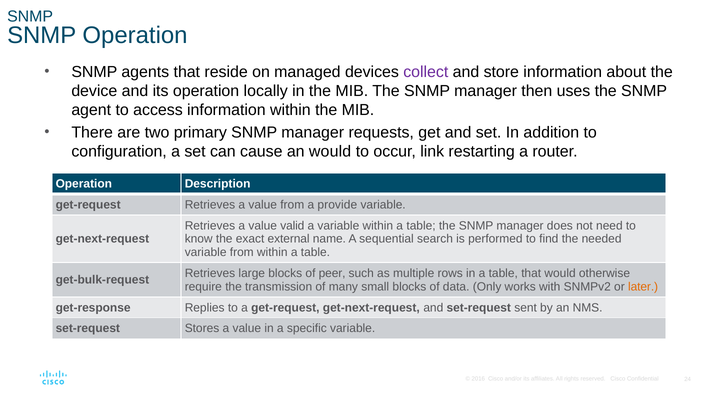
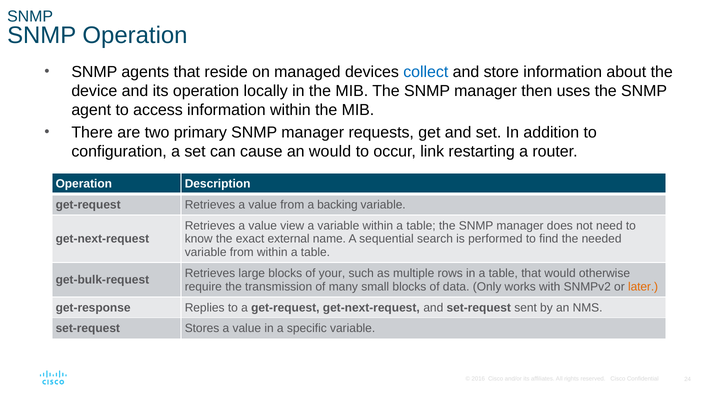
collect colour: purple -> blue (426, 72)
provide: provide -> backing (337, 205)
valid: valid -> view (292, 226)
peer: peer -> your (332, 273)
